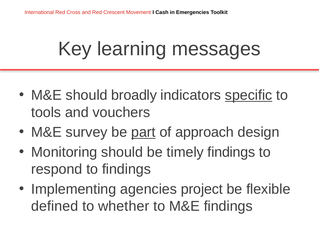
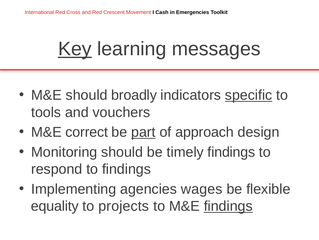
Key underline: none -> present (75, 49)
survey: survey -> correct (87, 132)
project: project -> wages (202, 189)
defined: defined -> equality (55, 206)
whether: whether -> projects (124, 206)
findings underline: none -> present (228, 206)
